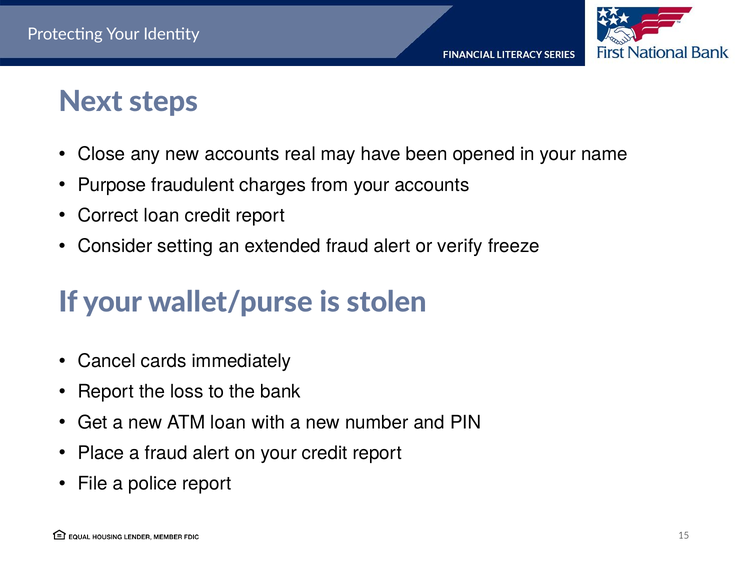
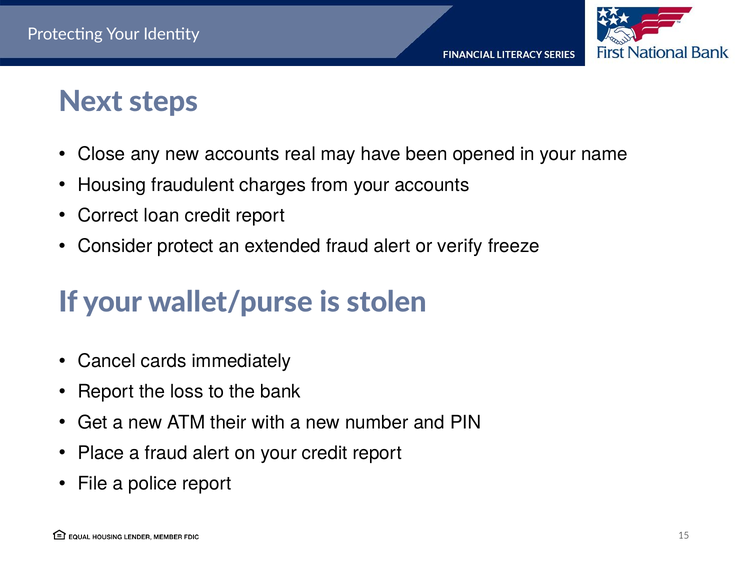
Purpose: Purpose -> Housing (112, 185)
setting: setting -> protect (186, 246)
ATM loan: loan -> their (229, 422)
